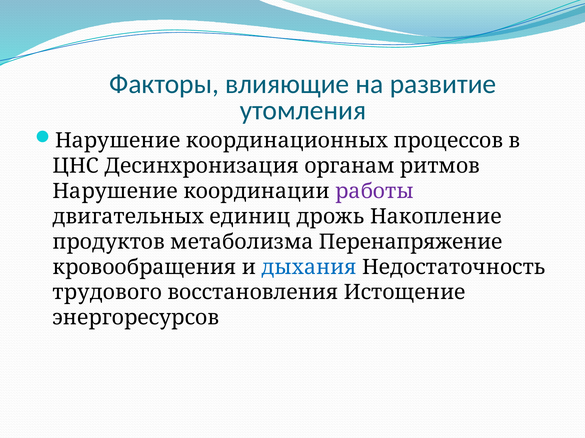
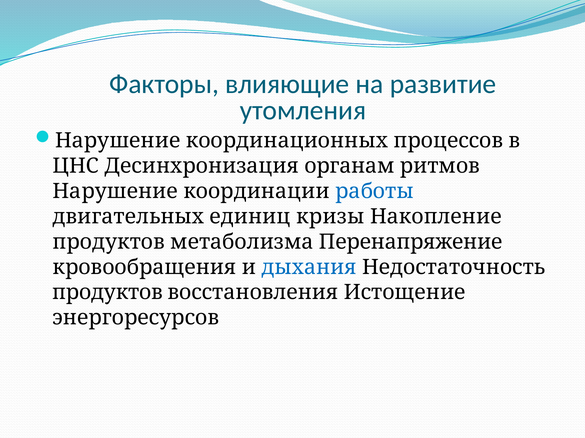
работы colour: purple -> blue (374, 192)
дрожь: дрожь -> кризы (330, 217)
трудового: трудового -> продуктов (107, 293)
